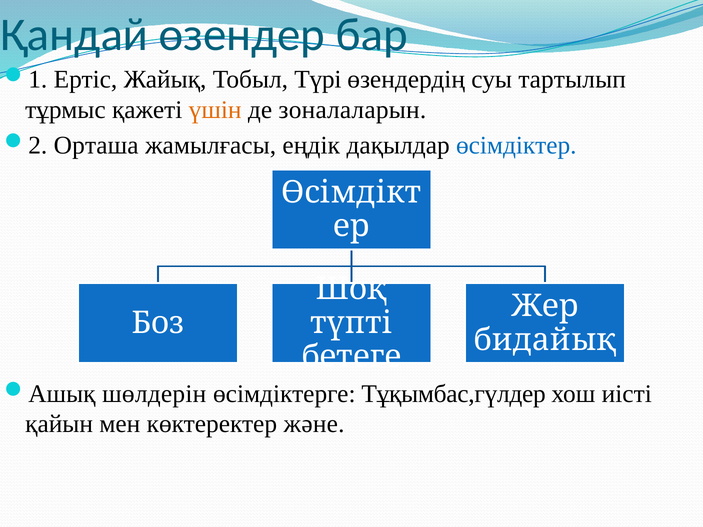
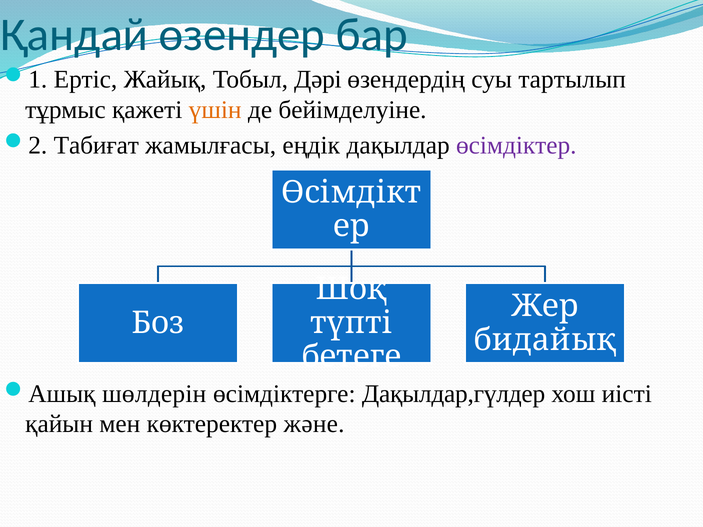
Түрі: Түрі -> Дәрі (318, 79)
зоналаларын: зоналаларын -> бейімделуіне (353, 110)
Орташа: Орташа -> Табиғат (96, 145)
өсімдіктер colour: blue -> purple (516, 145)
Тұқымбас,гүлдер: Тұқымбас,гүлдер -> Дақылдар,гүлдер (454, 394)
